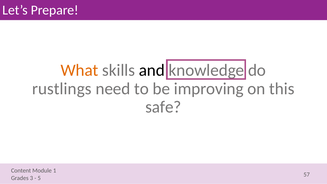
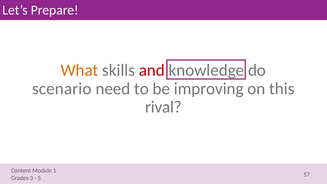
and colour: black -> red (152, 70)
rustlings: rustlings -> scenario (62, 89)
safe: safe -> rival (163, 107)
